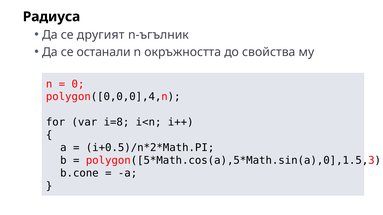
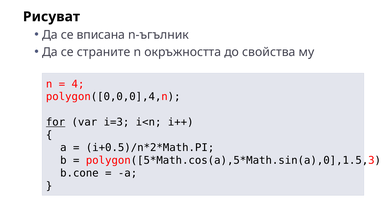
Радиуса: Радиуса -> Рисуват (51, 17)
другият: другият -> вписана (101, 35)
останали: останали -> страните (104, 52)
0: 0 -> 4 (78, 84)
for underline: none -> present (56, 122)
i=8: i=8 -> i=3 (116, 122)
